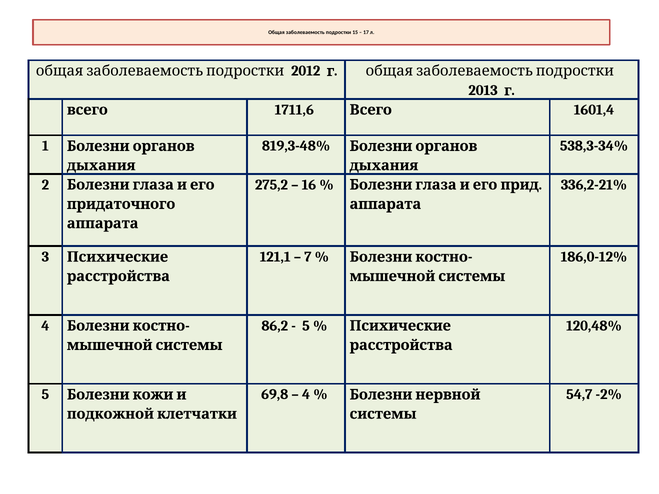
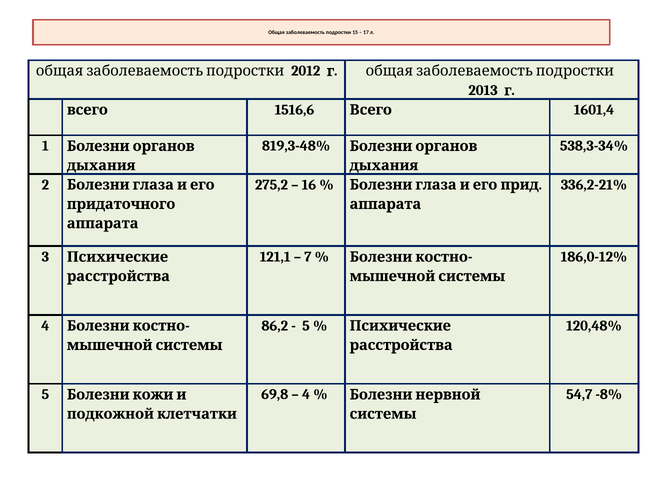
1711,6: 1711,6 -> 1516,6 (294, 110)
-2%: -2% -> -8% (609, 395)
